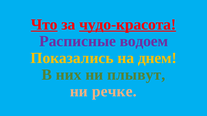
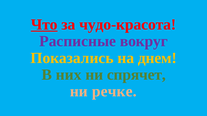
чудо-красота underline: present -> none (128, 25)
водоем: водоем -> вокруг (144, 41)
плывут: плывут -> спрячет (136, 75)
